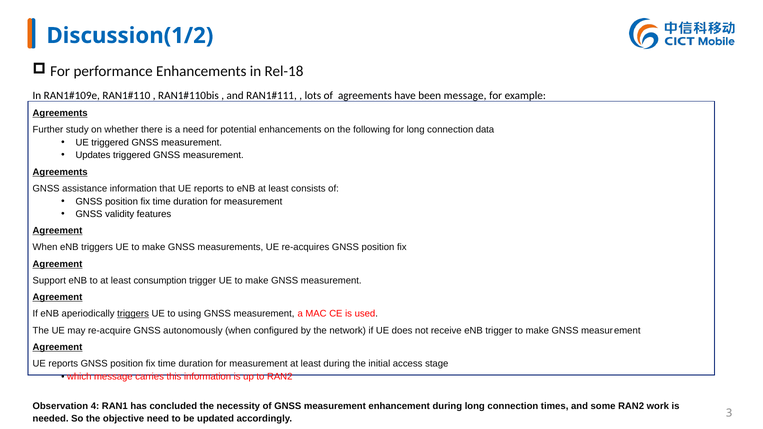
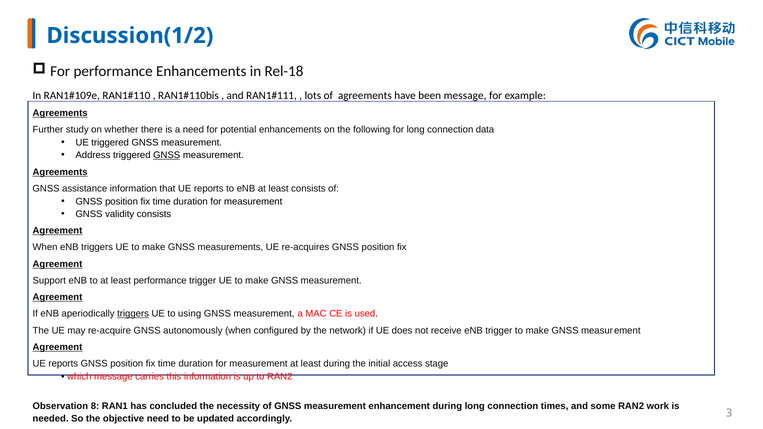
Updates: Updates -> Address (93, 155)
GNSS underline: none -> present (167, 155)
validity features: features -> consists (154, 214)
least consumption: consumption -> performance (160, 281)
4: 4 -> 8 (95, 406)
